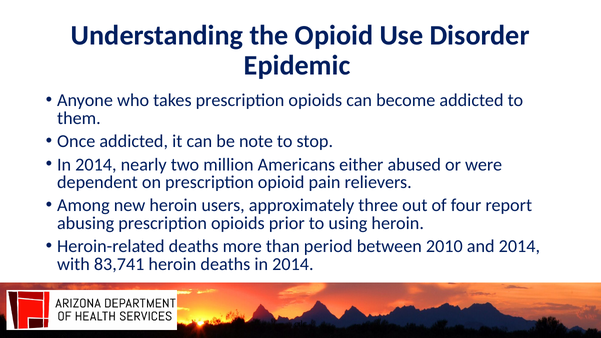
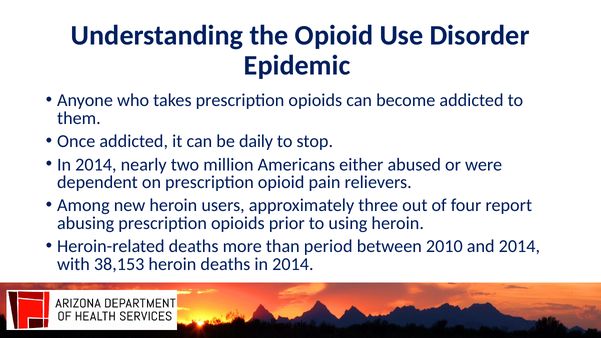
note: note -> daily (256, 141)
83,741: 83,741 -> 38,153 (119, 264)
